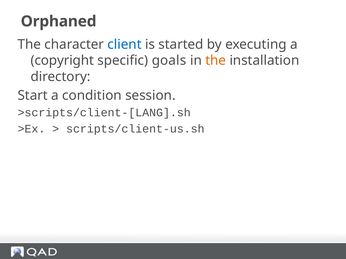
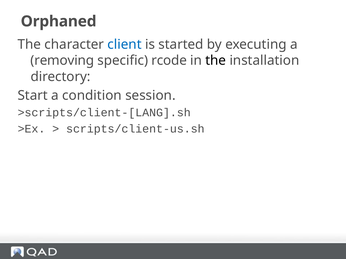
copyright: copyright -> removing (62, 61)
goals: goals -> rcode (169, 61)
the colour: orange -> black (216, 61)
